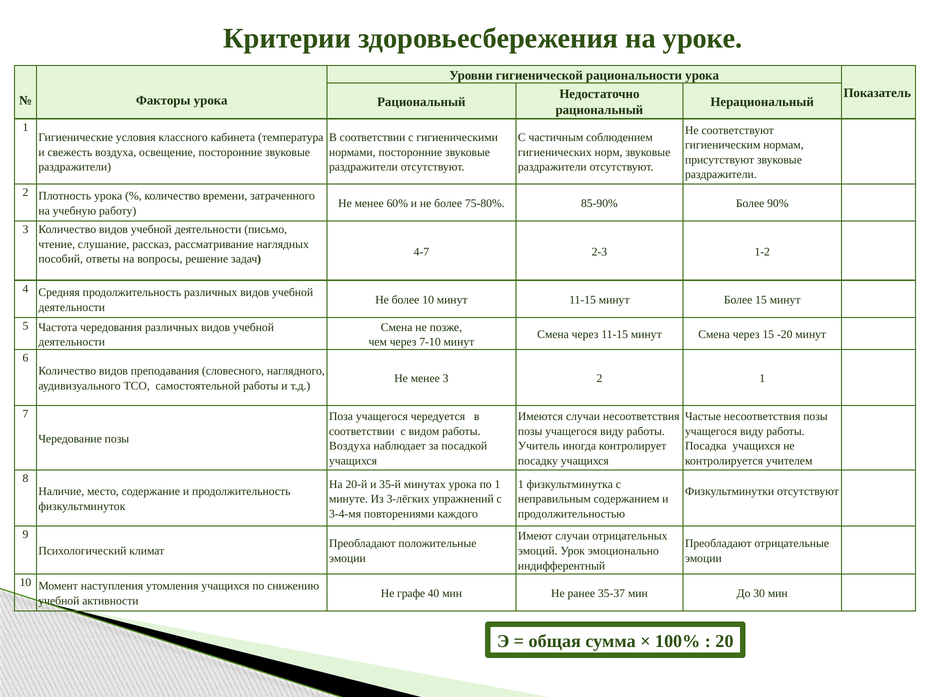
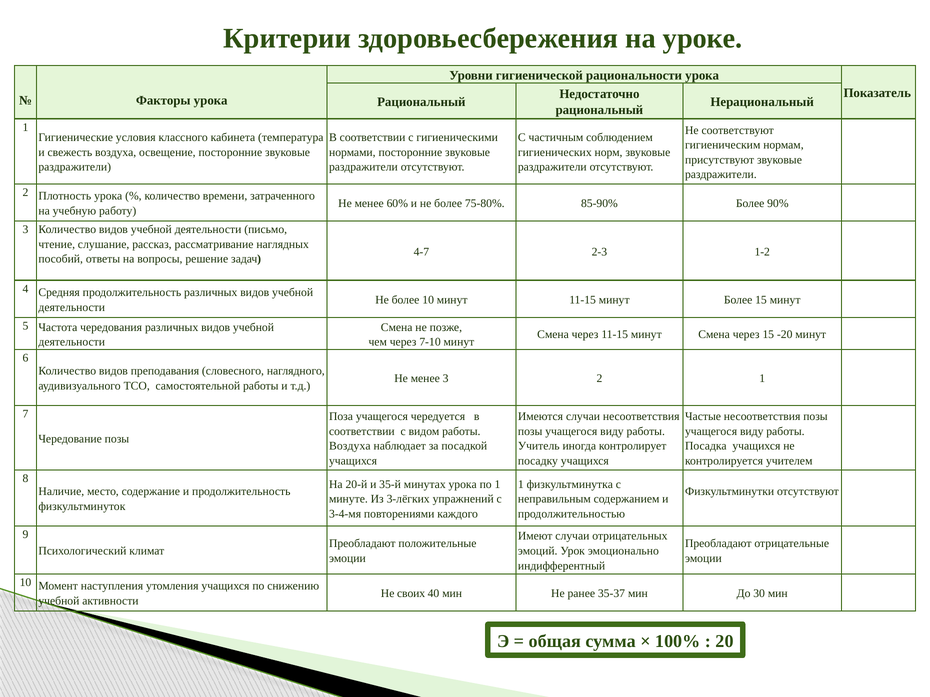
графе: графе -> своих (411, 594)
